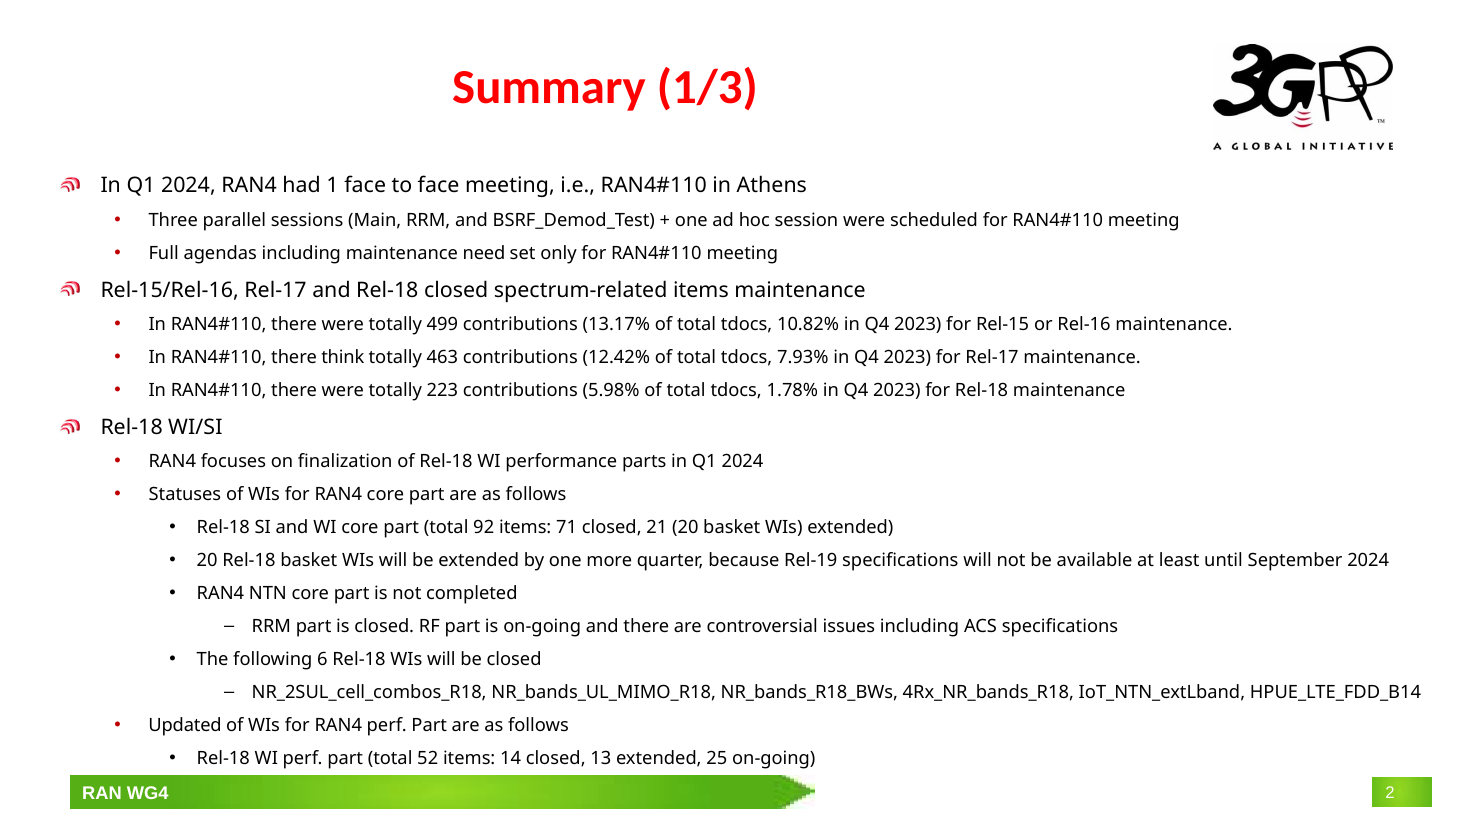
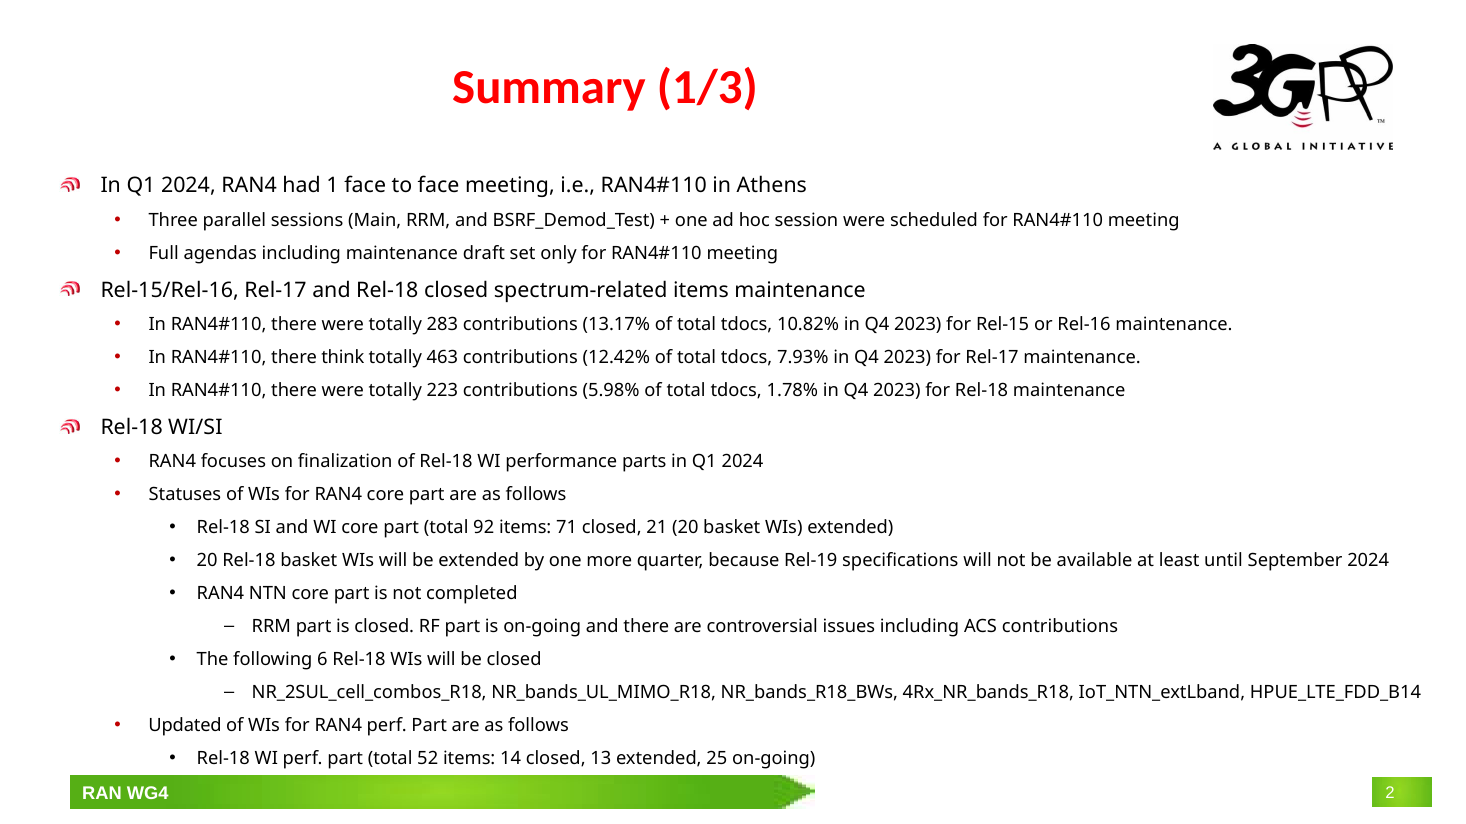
need: need -> draft (484, 253)
499: 499 -> 283 (442, 325)
ACS specifications: specifications -> contributions (1060, 627)
